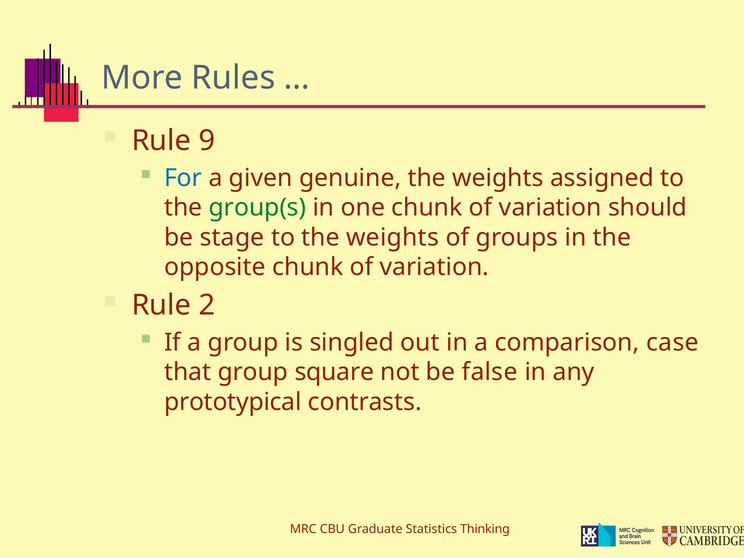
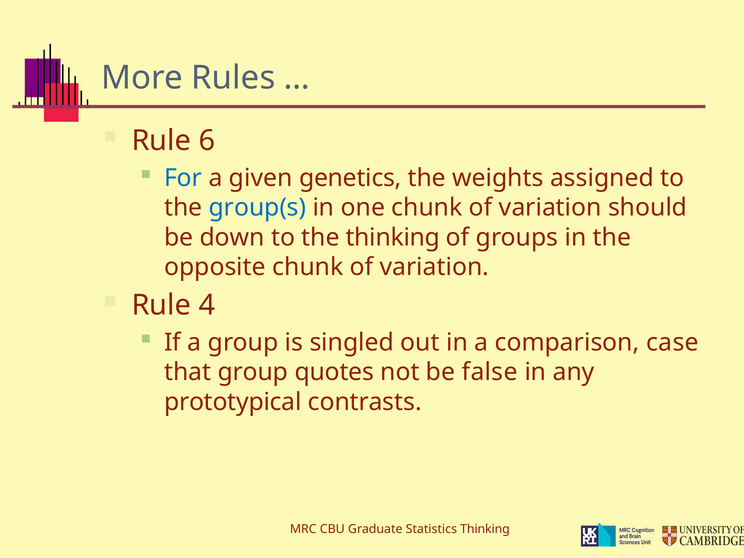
9: 9 -> 6 (207, 141)
genuine: genuine -> genetics (350, 178)
group(s colour: green -> blue (257, 208)
stage: stage -> down (232, 237)
to the weights: weights -> thinking (393, 237)
2: 2 -> 4 (207, 305)
square: square -> quotes (334, 372)
